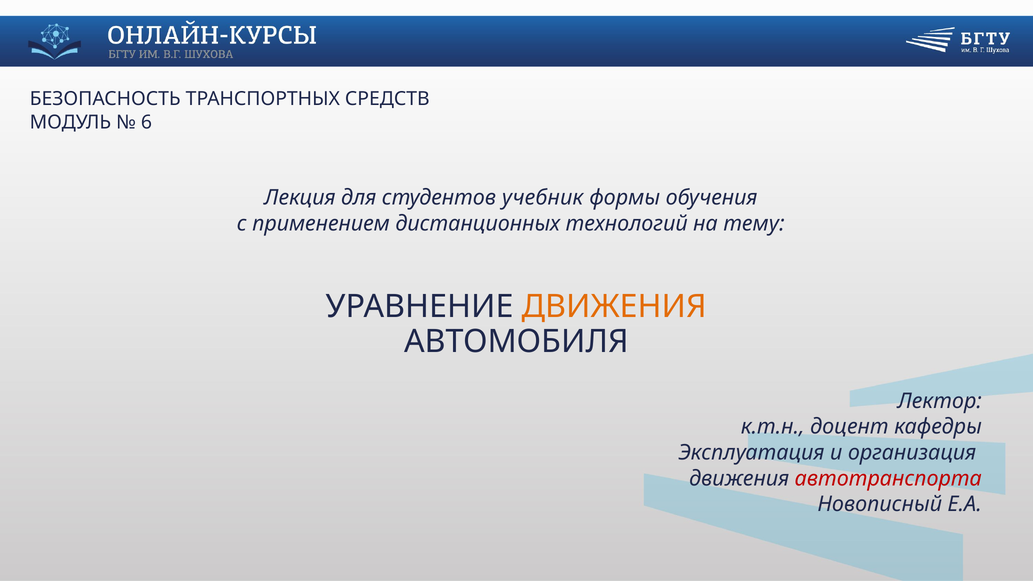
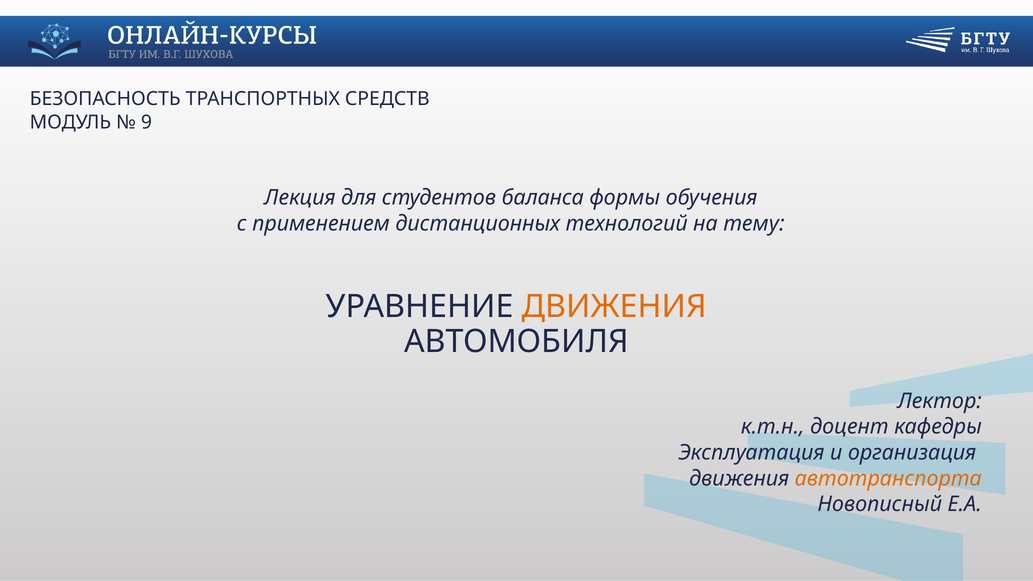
6: 6 -> 9 (147, 122)
учебник: учебник -> баланса (543, 198)
автотранспорта colour: red -> orange (888, 479)
